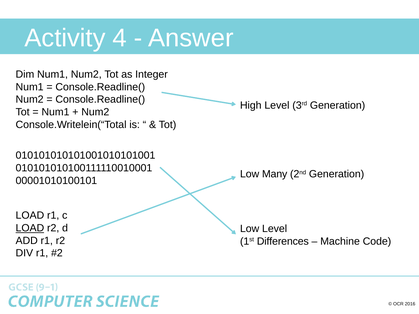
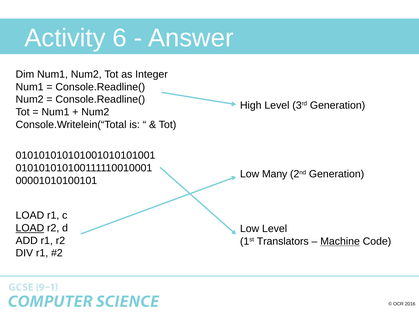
4: 4 -> 6 (120, 38)
Differences: Differences -> Translators (283, 242)
Machine underline: none -> present (340, 242)
